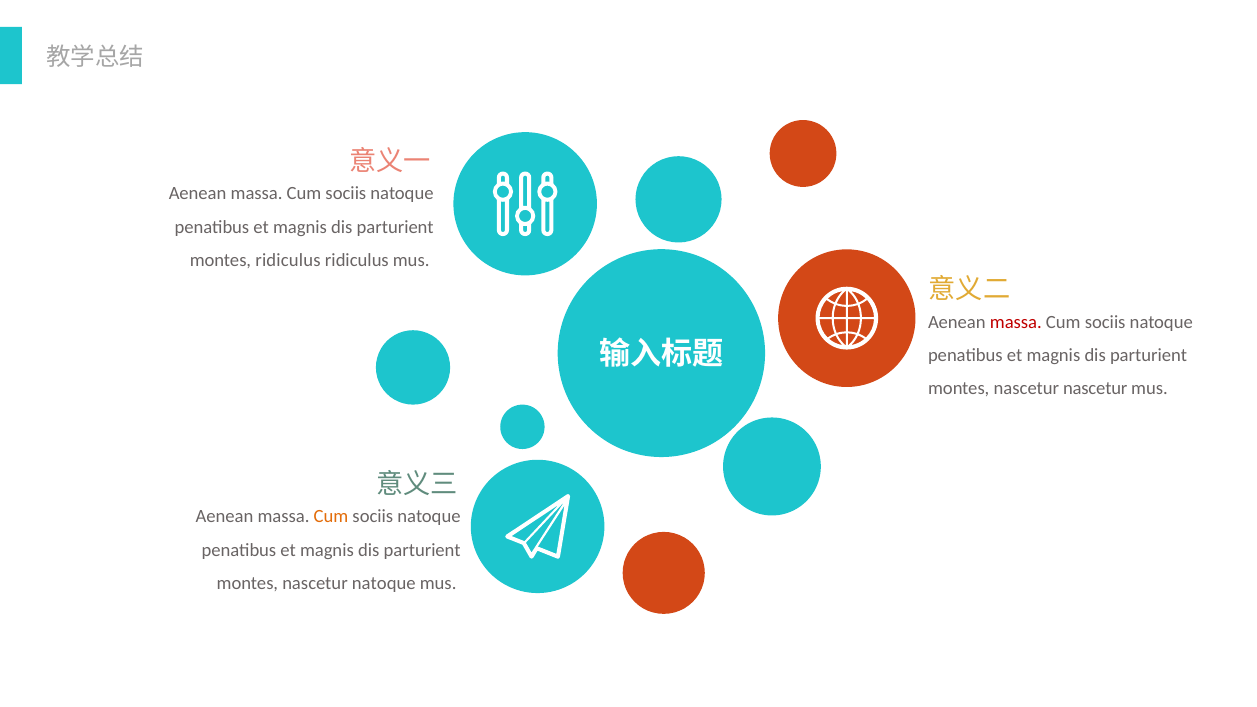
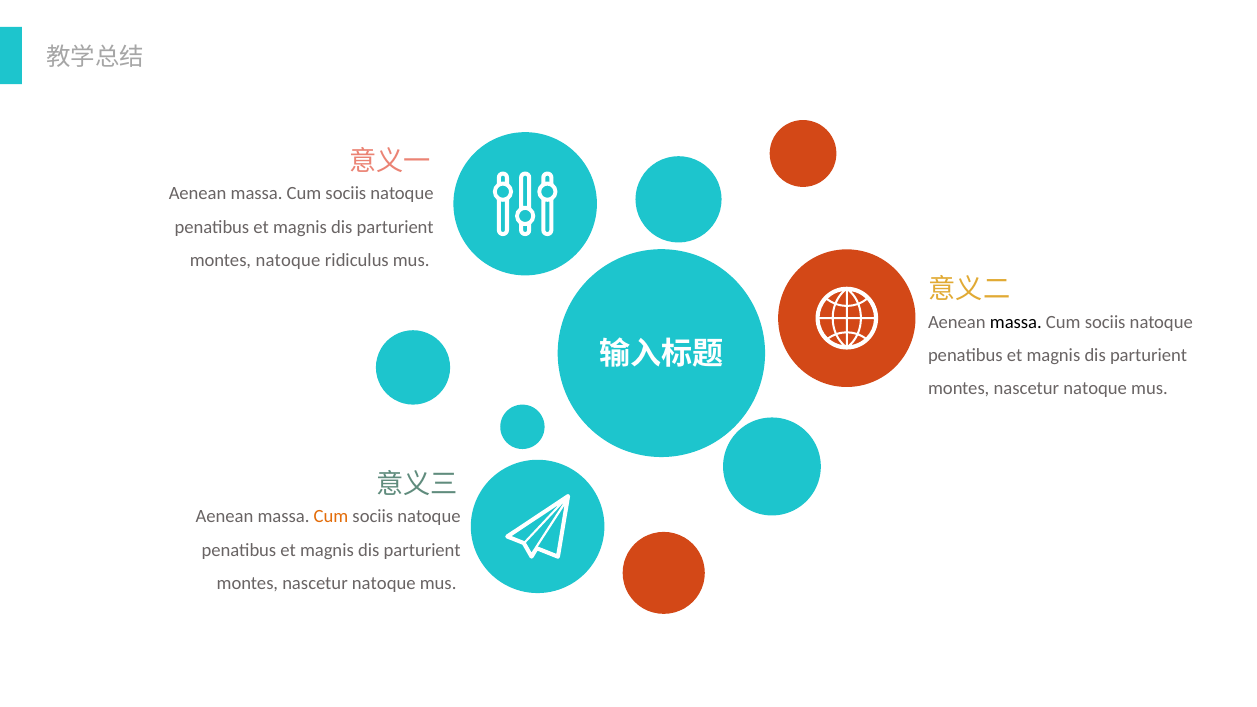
montes ridiculus: ridiculus -> natoque (288, 260)
massa colour: red -> black (1016, 322)
nascetur: nascetur -> natoque (1095, 389)
